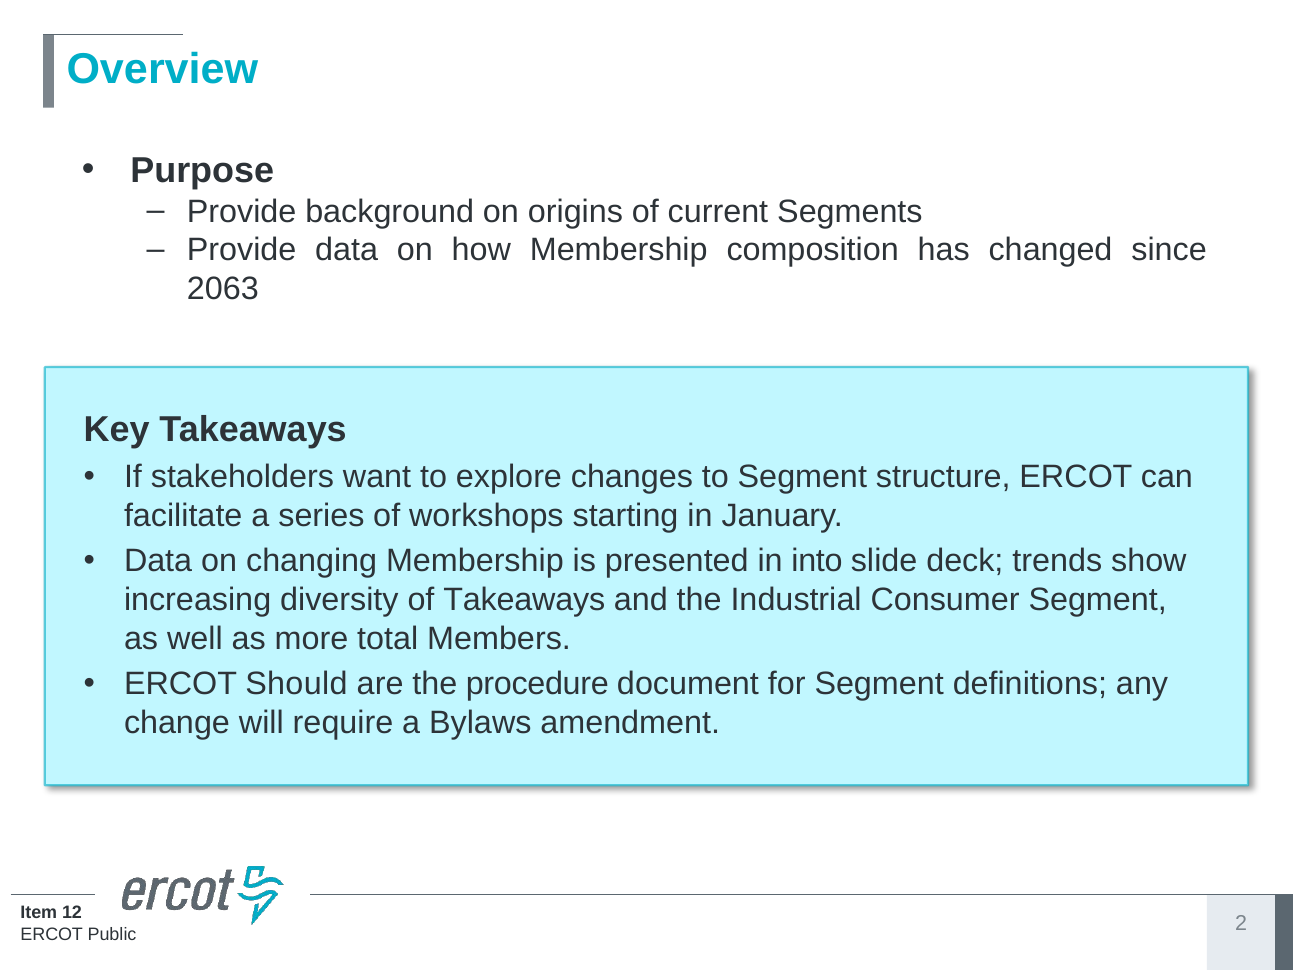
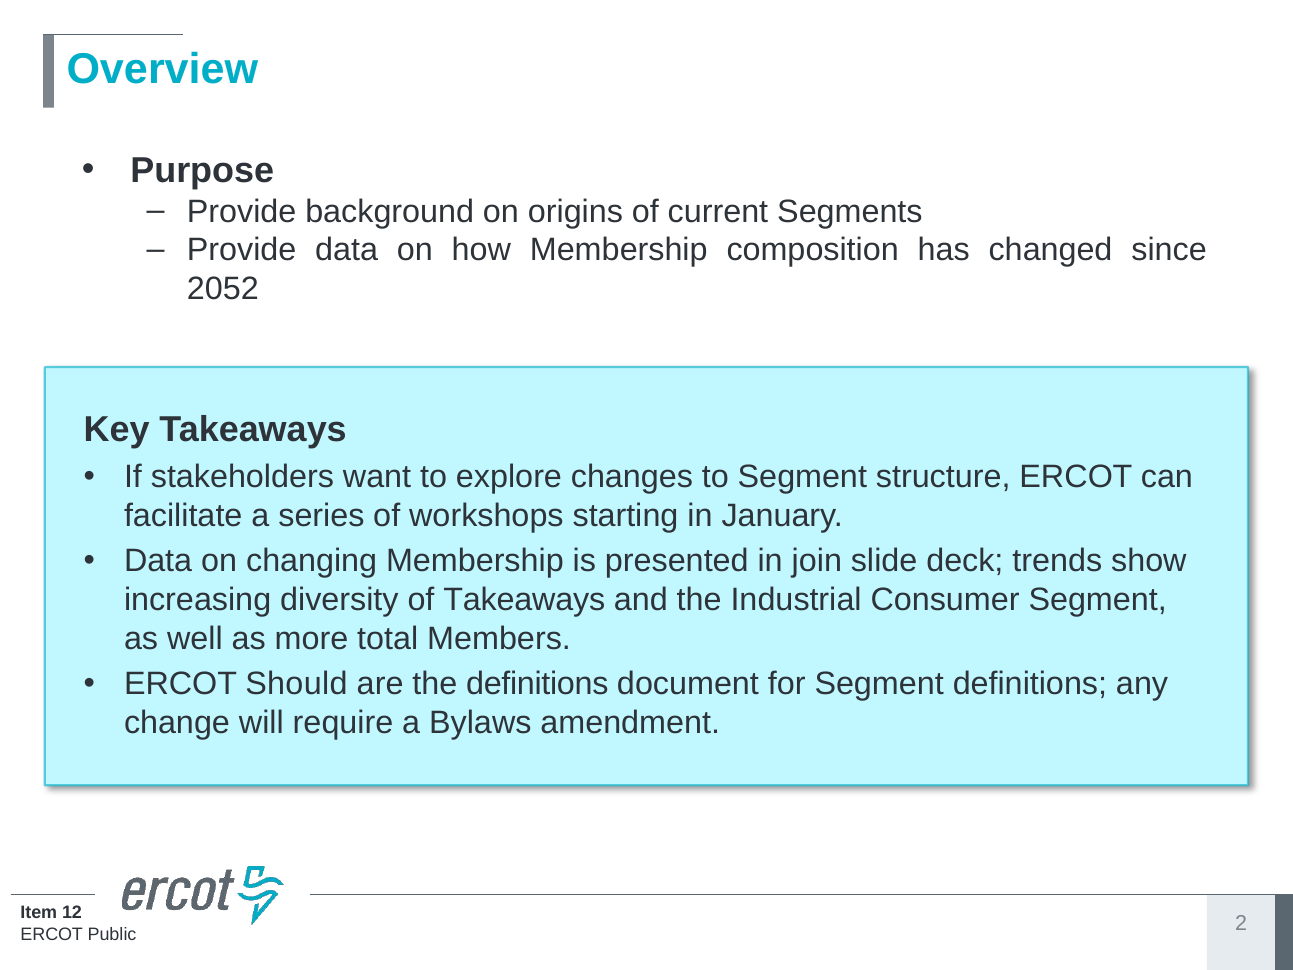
2063: 2063 -> 2052 (223, 289)
into: into -> join (817, 561)
the procedure: procedure -> definitions (537, 684)
